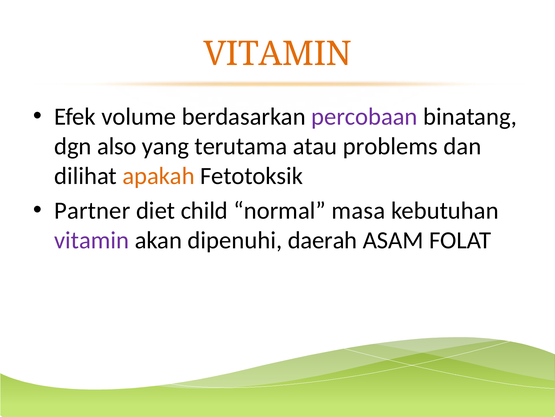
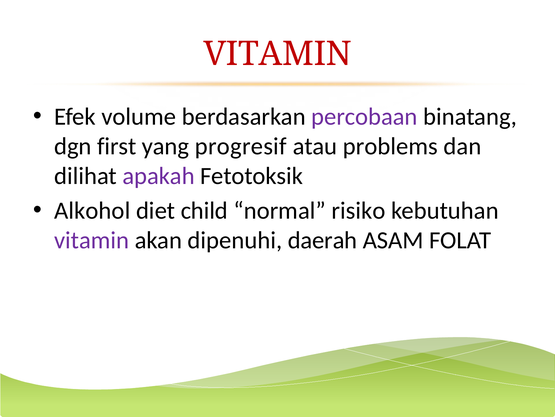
VITAMIN colour: orange -> red (278, 54)
also: also -> first (117, 146)
terutama: terutama -> progresif (241, 146)
apakah colour: orange -> purple (159, 176)
Partner: Partner -> Alkohol (92, 210)
masa: masa -> risiko (358, 210)
